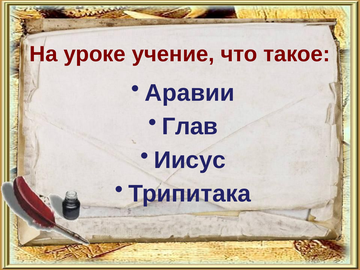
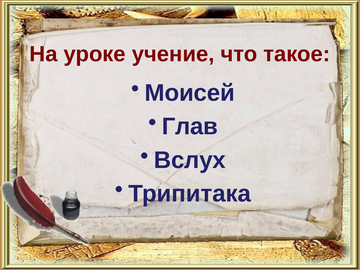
Аравии: Аравии -> Моисей (190, 93)
Иисус: Иисус -> Вслух (190, 160)
